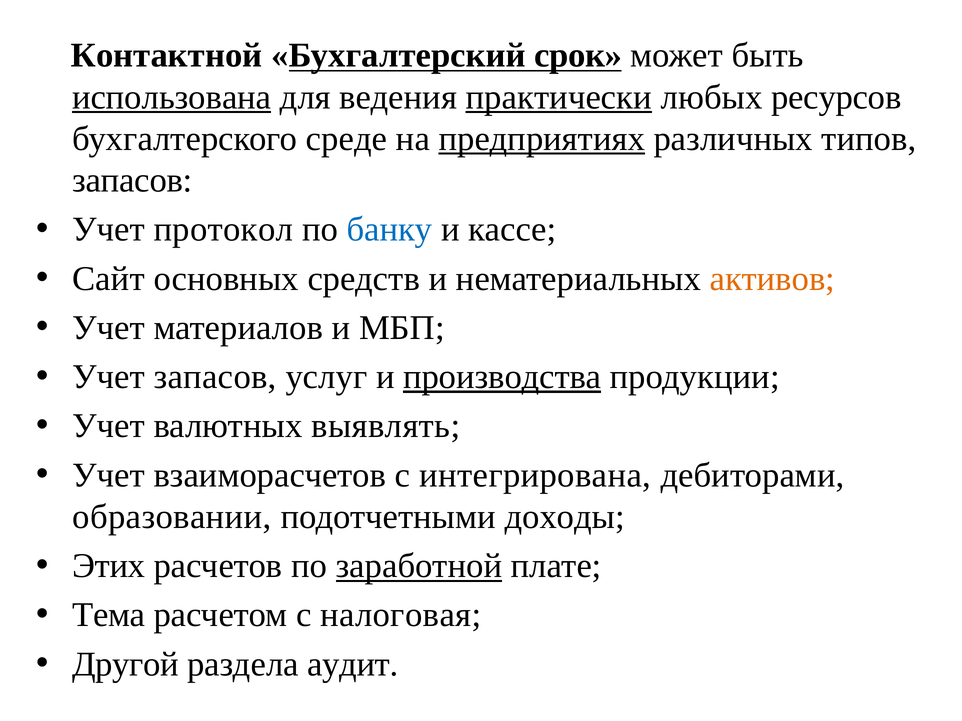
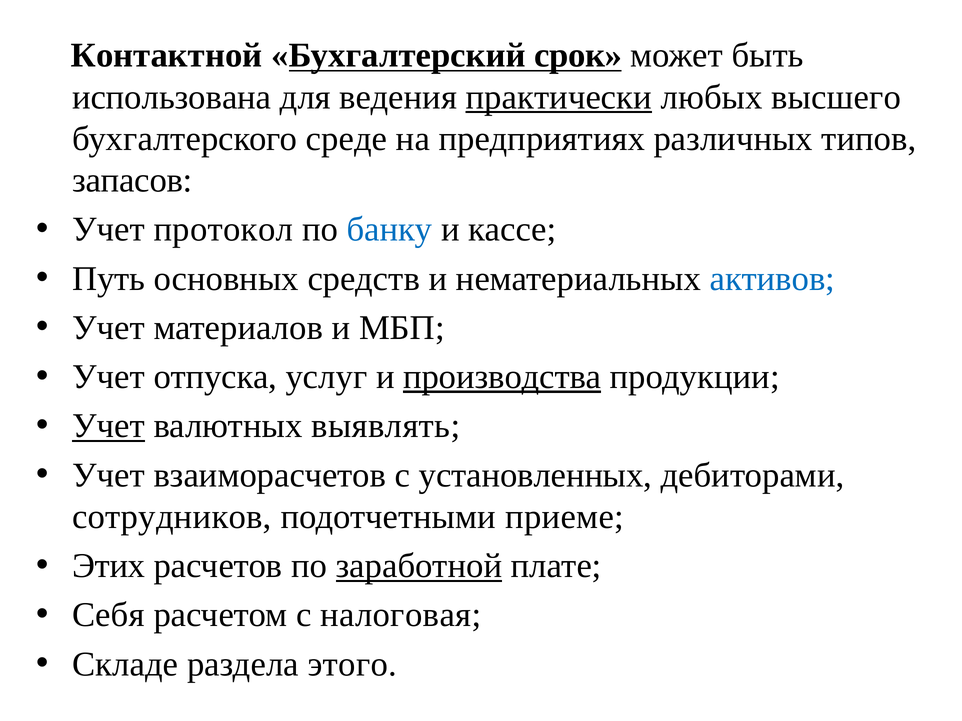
использована underline: present -> none (172, 97)
ресурсов: ресурсов -> высшего (836, 97)
предприятиях underline: present -> none (542, 139)
Сайт: Сайт -> Путь (109, 279)
активов colour: orange -> blue (772, 279)
Учет запасов: запасов -> отпуска (215, 377)
Учет underline: none -> present (109, 426)
интегрирована: интегрирована -> установленных (535, 475)
образовании: образовании -> сотрудников (172, 517)
доходы: доходы -> приеме (565, 517)
Тема: Тема -> Себя (108, 615)
Другой: Другой -> Складе (125, 665)
аудит: аудит -> этого (352, 665)
